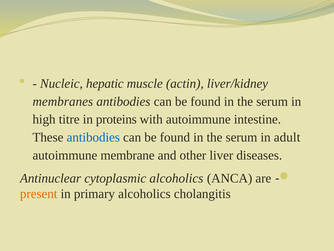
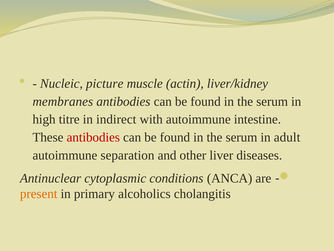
hepatic: hepatic -> picture (105, 83)
proteins: proteins -> indirect (116, 119)
antibodies colour: blue -> red (93, 137)
membrane: membrane -> separation (127, 155)
cytoplasmic alcoholics: alcoholics -> conditions (176, 178)
